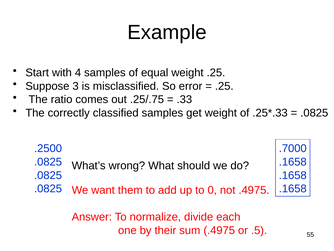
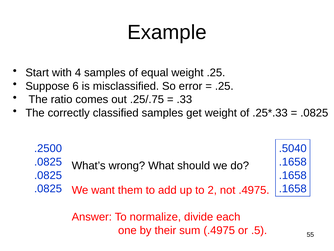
3: 3 -> 6 (76, 86)
.7000: .7000 -> .5040 (293, 148)
0: 0 -> 2 (212, 190)
